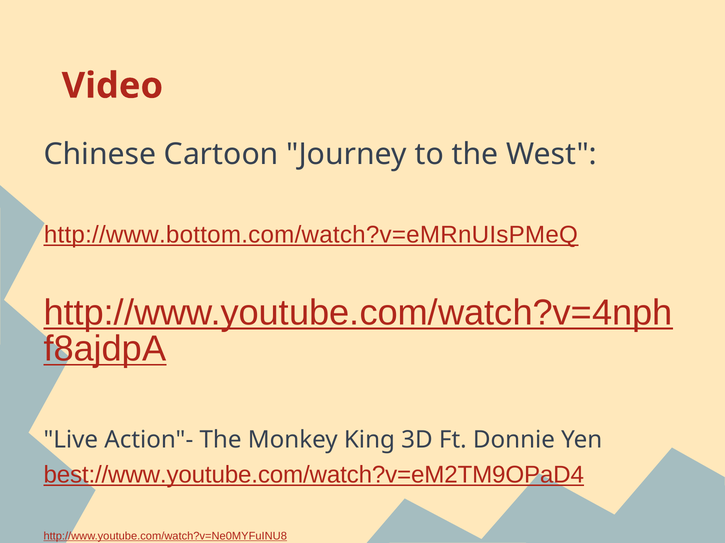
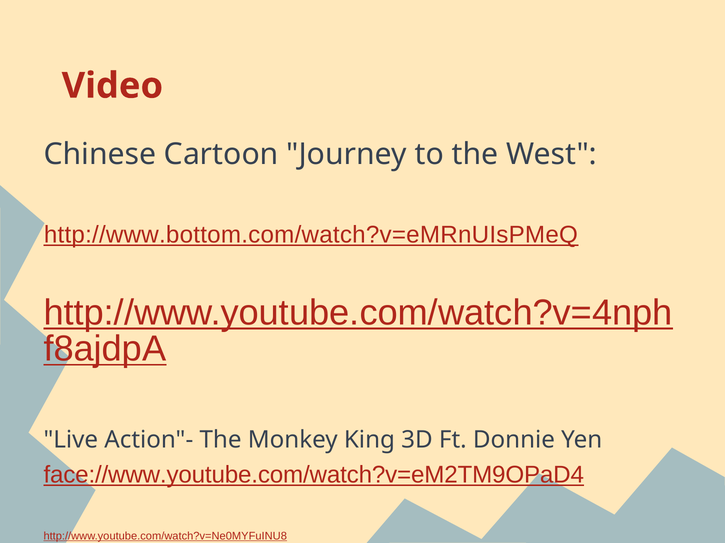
best://www.youtube.com/watch?v=eM2TM9OPaD4: best://www.youtube.com/watch?v=eM2TM9OPaD4 -> face://www.youtube.com/watch?v=eM2TM9OPaD4 (314, 475)
